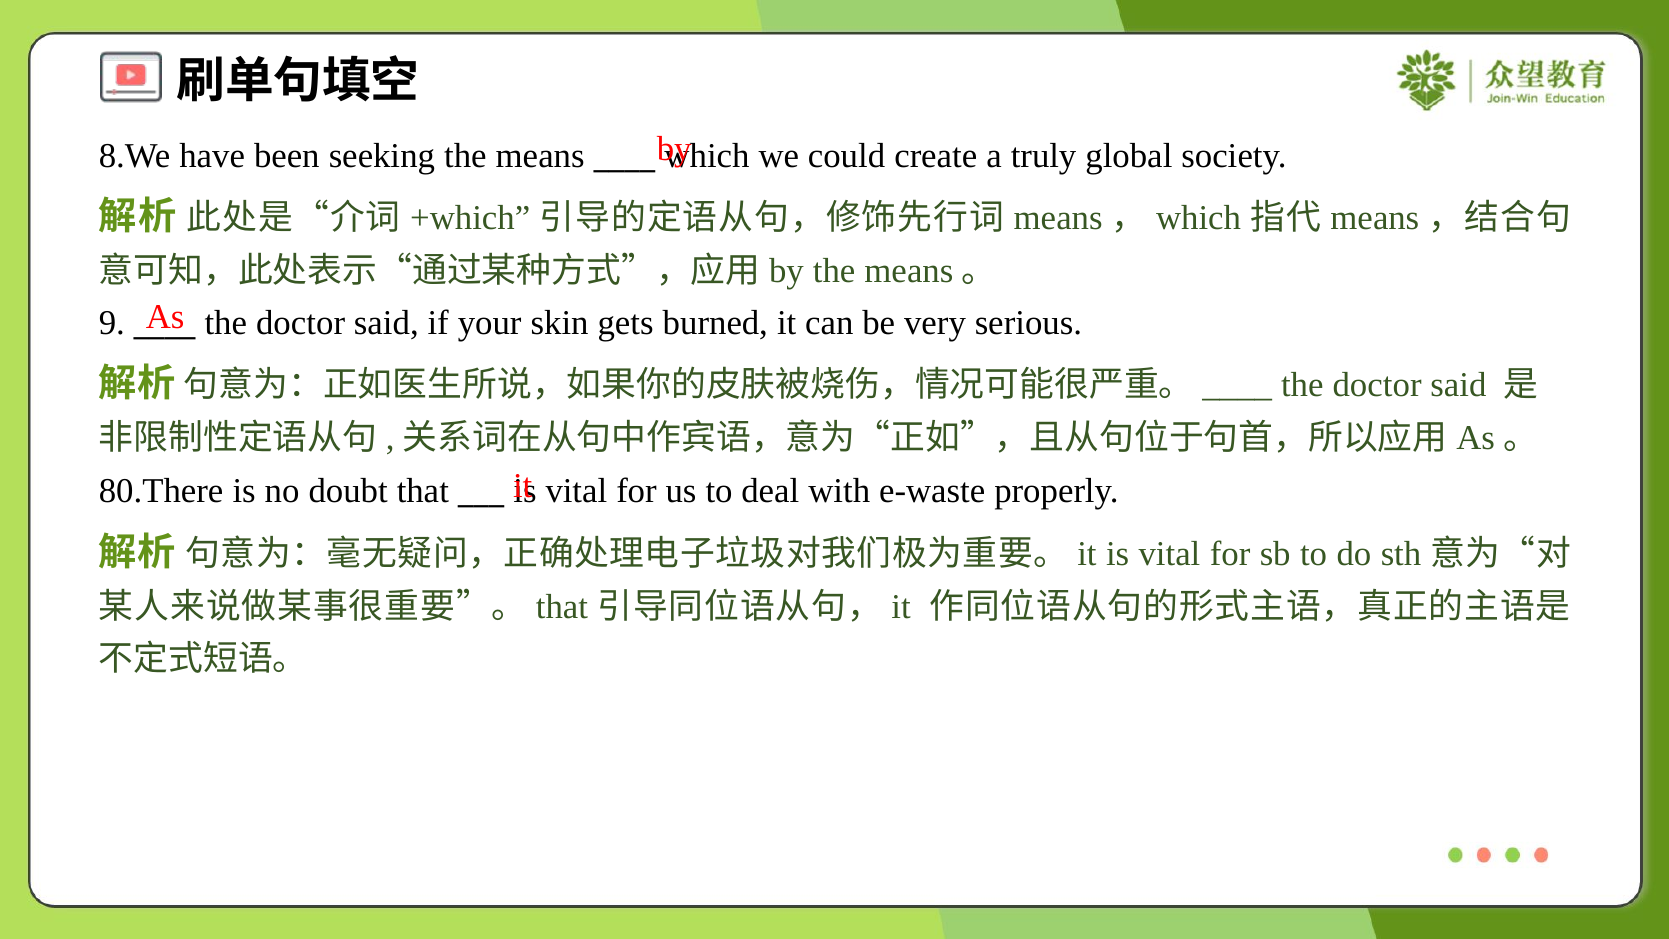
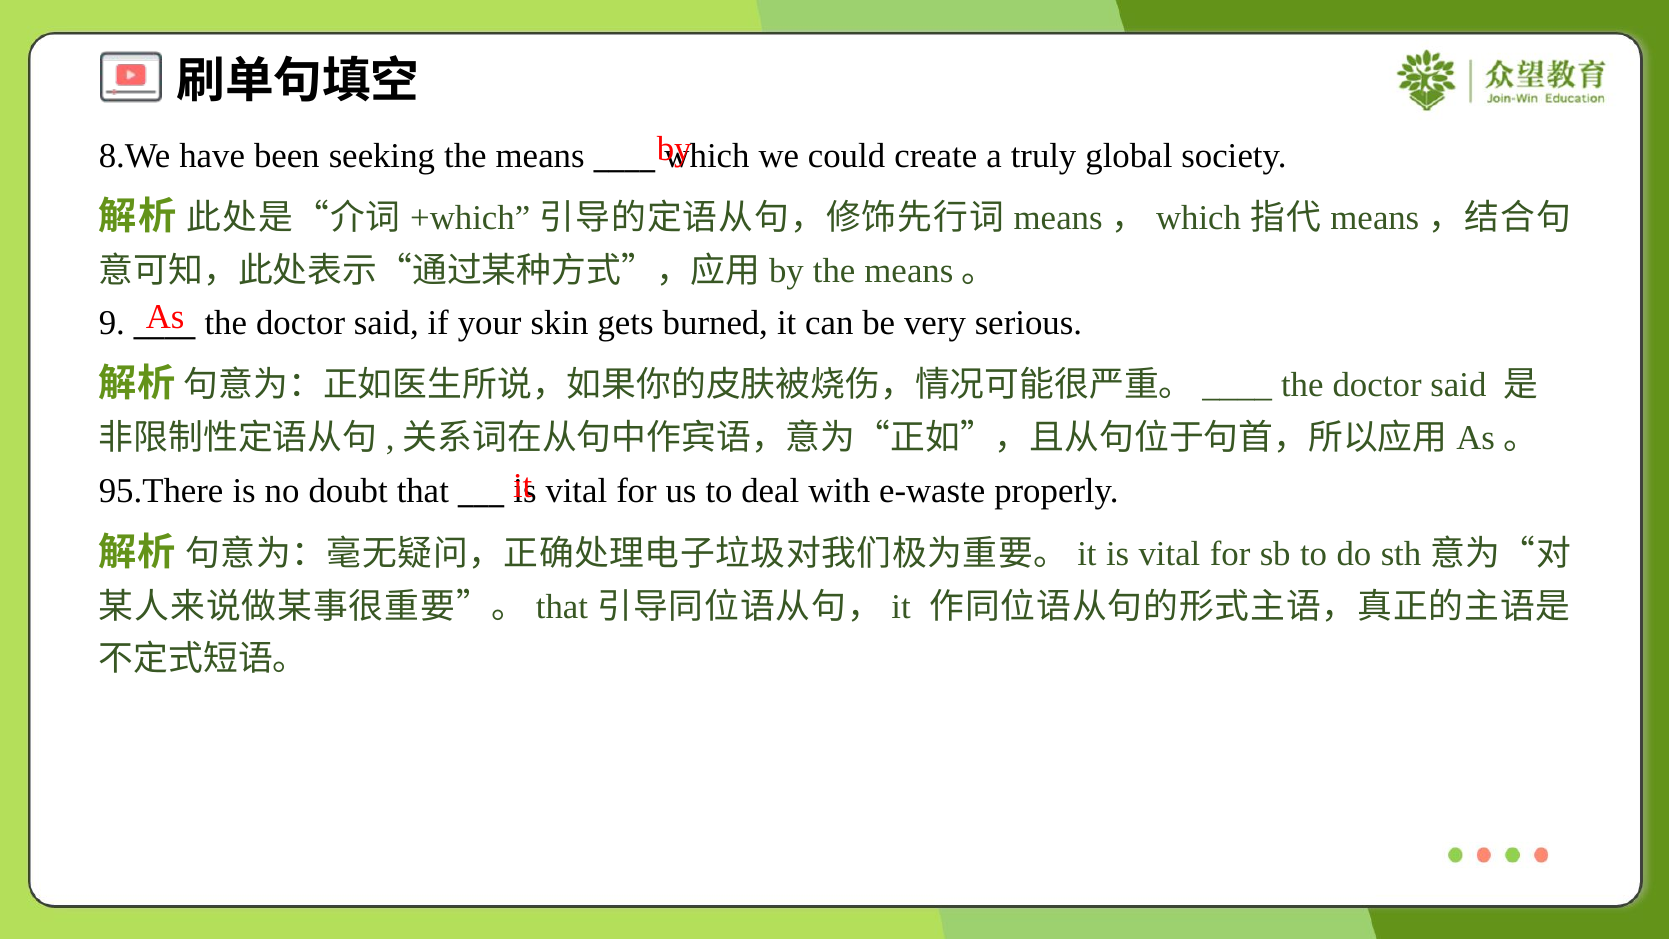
80.There: 80.There -> 95.There (161, 491)
